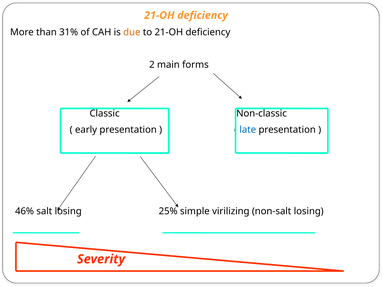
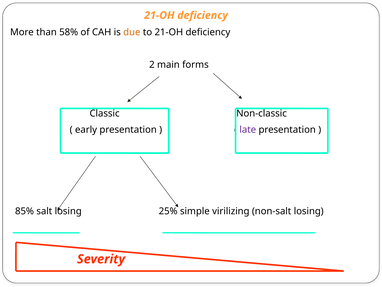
31%: 31% -> 58% (69, 32)
late colour: blue -> purple (248, 130)
46%: 46% -> 85% (24, 211)
